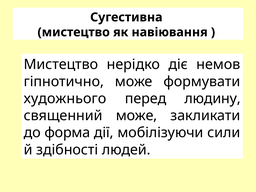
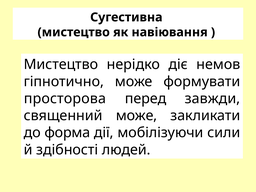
художнього: художнього -> просторова (65, 99)
людину: людину -> завжди (212, 99)
